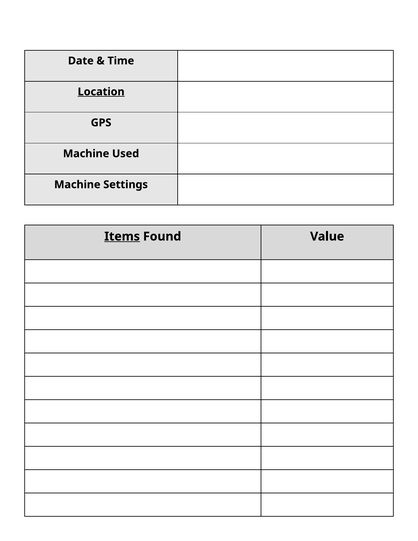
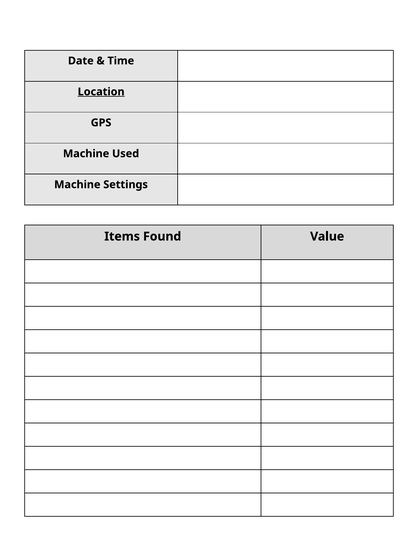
Items underline: present -> none (122, 236)
